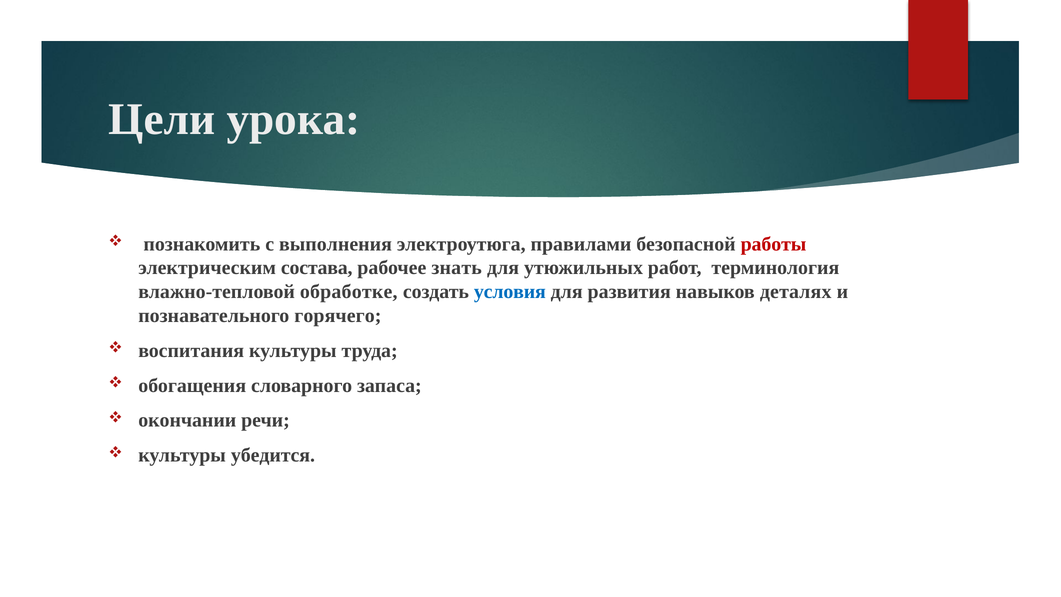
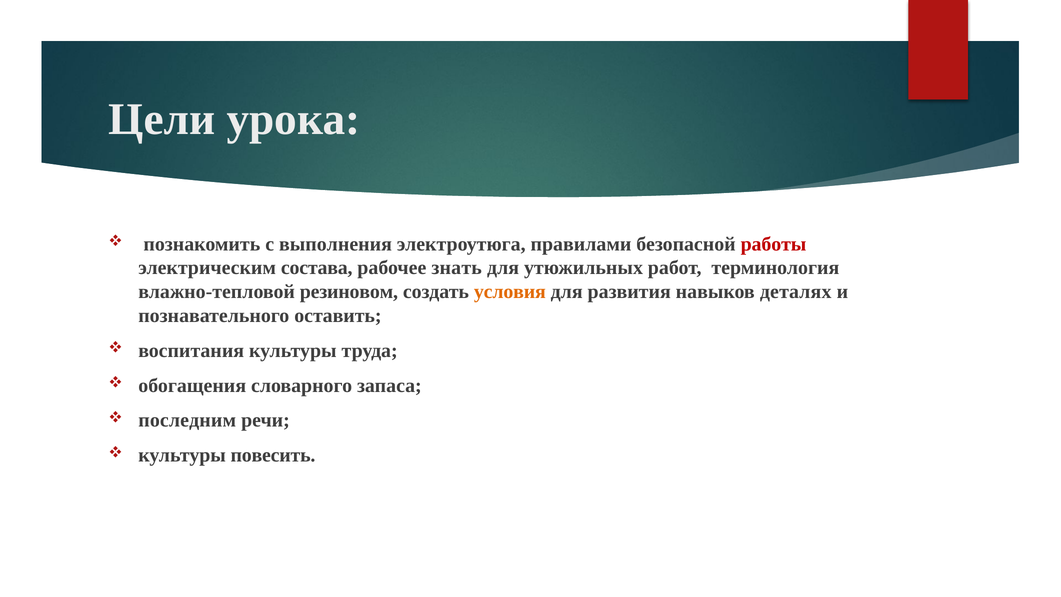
обработке: обработке -> резиновом (349, 292)
условия colour: blue -> orange (510, 292)
горячего: горячего -> оставить (338, 315)
окончании: окончании -> последним (187, 420)
убедится: убедится -> повесить (273, 455)
